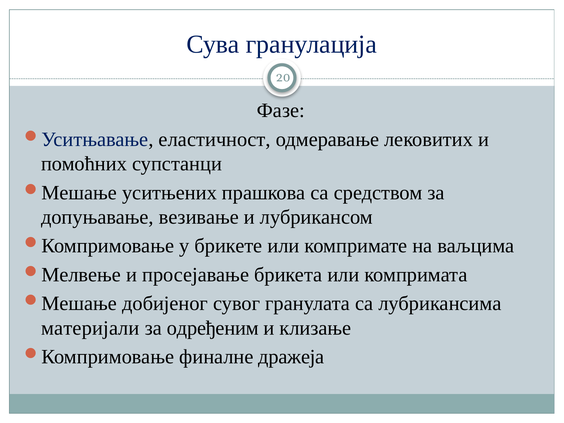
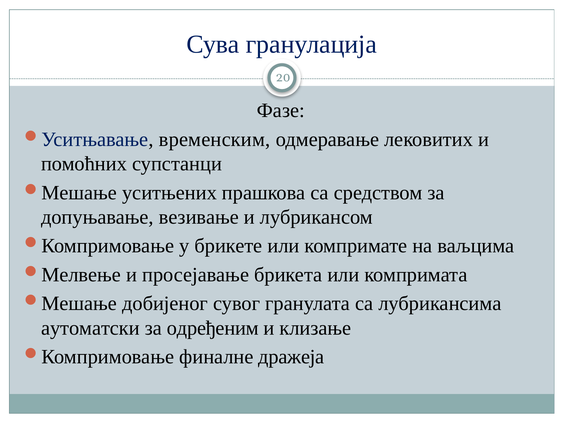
еластичност: еластичност -> временским (215, 139)
материјали: материјали -> аутоматски (90, 328)
